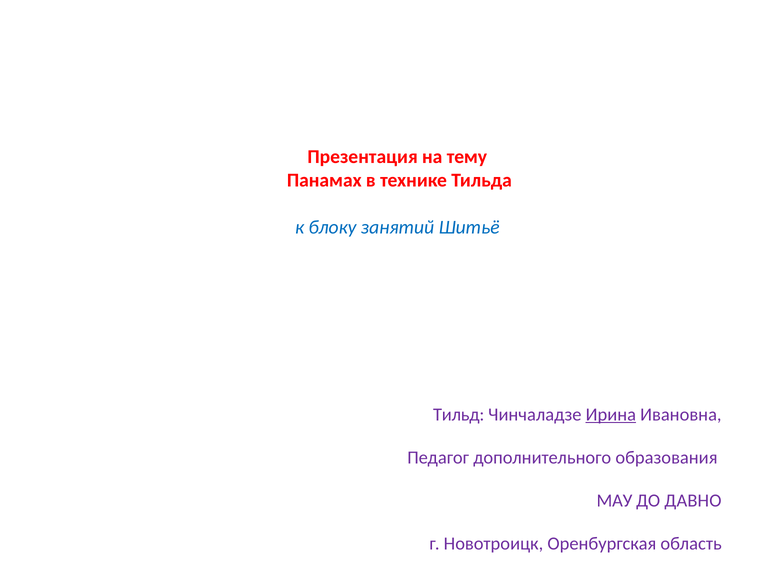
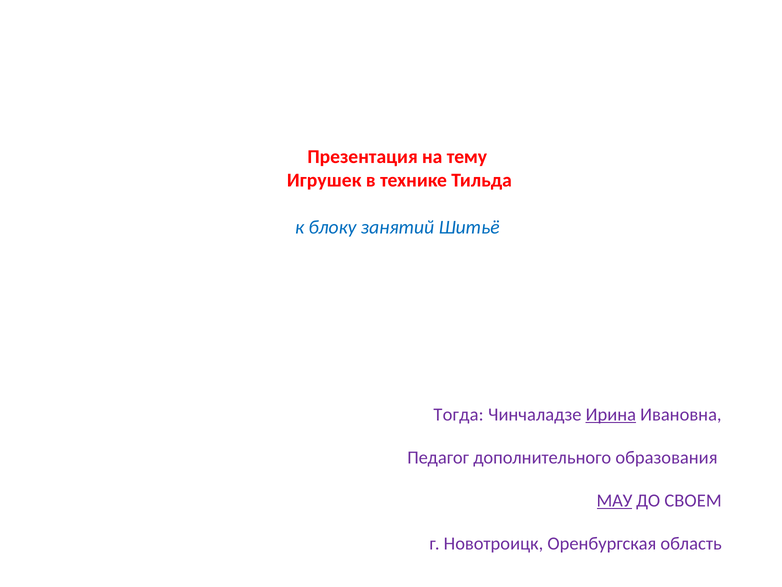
Панамах: Панамах -> Игрушек (324, 180)
Тильд: Тильд -> Тогда (459, 414)
МАУ underline: none -> present (614, 500)
ДАВНО: ДАВНО -> СВОЕМ (693, 500)
